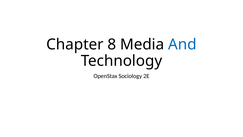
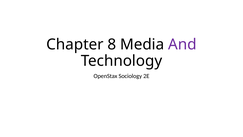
And colour: blue -> purple (182, 44)
